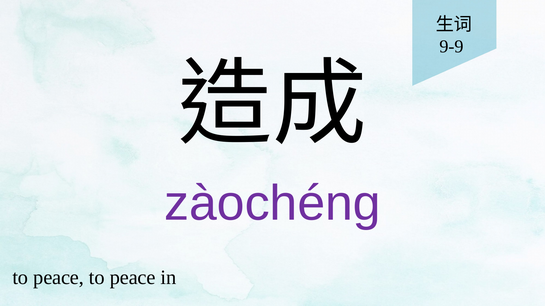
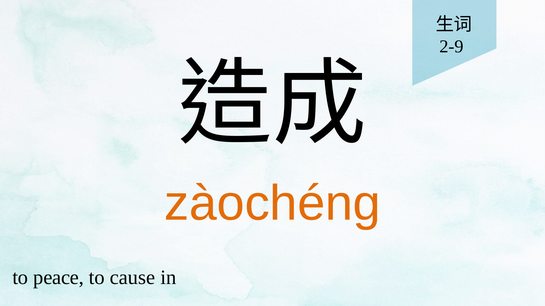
9-9: 9-9 -> 2-9 (452, 46)
zàochéng colour: purple -> orange (272, 204)
peace: peace -> cause (133, 278)
